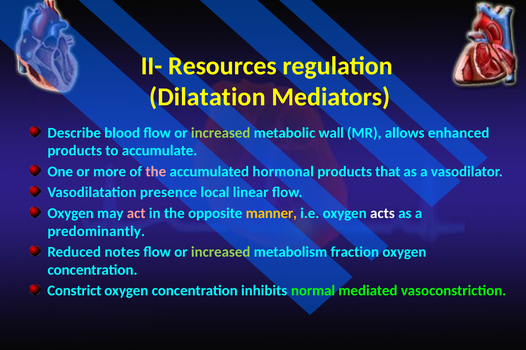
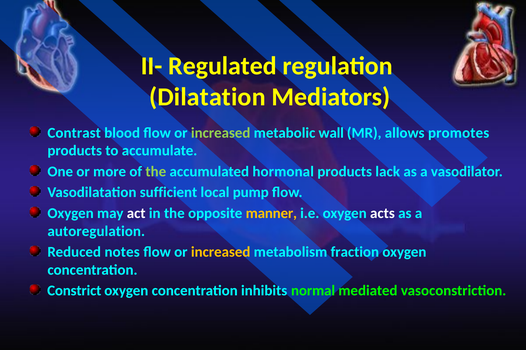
Resources: Resources -> Regulated (223, 66)
Describe: Describe -> Contrast (74, 133)
enhanced: enhanced -> promotes (459, 133)
the colour: pink -> light green (156, 172)
that: that -> lack (388, 172)
presence: presence -> sufficient (168, 193)
linear: linear -> pump (251, 193)
act colour: pink -> white (136, 214)
predominantly: predominantly -> autoregulation (96, 232)
increased colour: light green -> yellow (221, 252)
